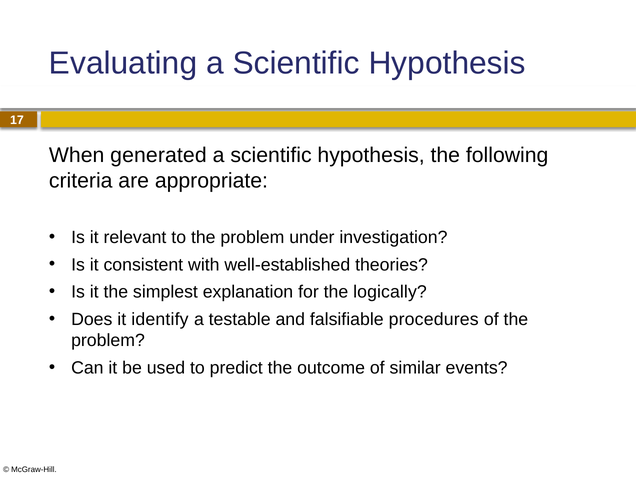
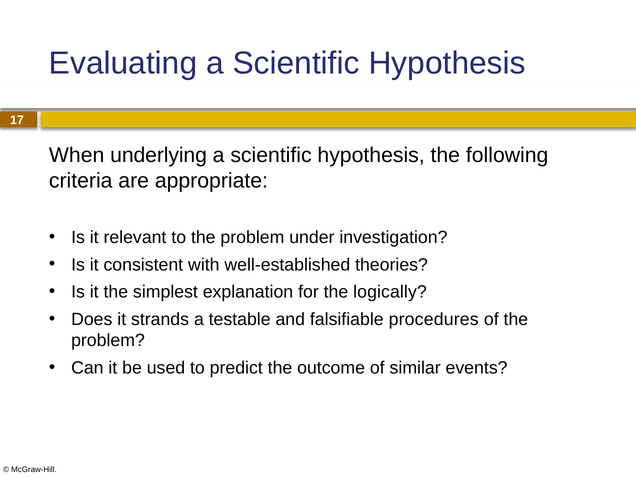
generated: generated -> underlying (159, 155)
identify: identify -> strands (160, 319)
